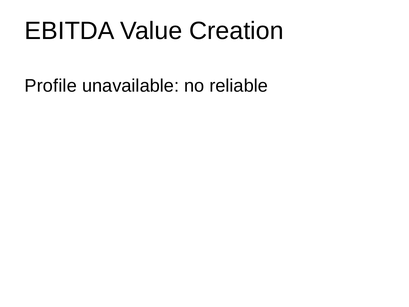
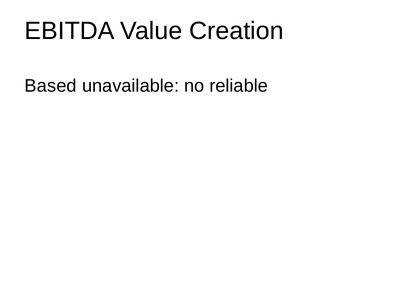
Profile: Profile -> Based (51, 86)
